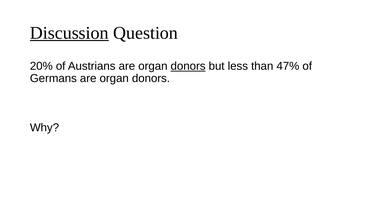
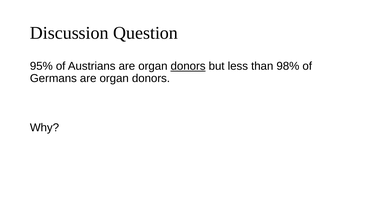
Discussion underline: present -> none (69, 33)
20%: 20% -> 95% (41, 66)
47%: 47% -> 98% (288, 66)
